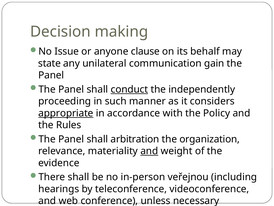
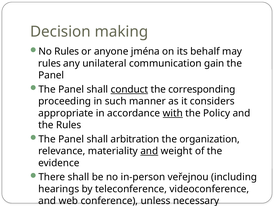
No Issue: Issue -> Rules (67, 51)
clause: clause -> jména (145, 51)
state: state -> rules (50, 63)
independently: independently -> corresponding (202, 89)
appropriate underline: present -> none (66, 113)
with underline: none -> present (173, 113)
